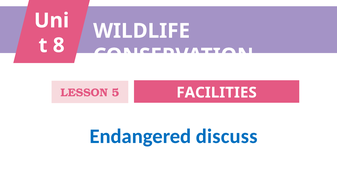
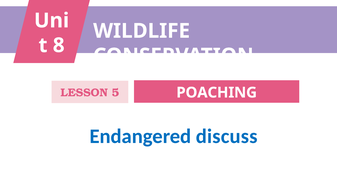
FACILITIES: FACILITIES -> POACHING (217, 92)
